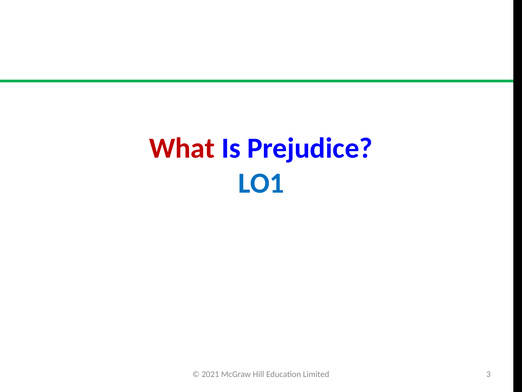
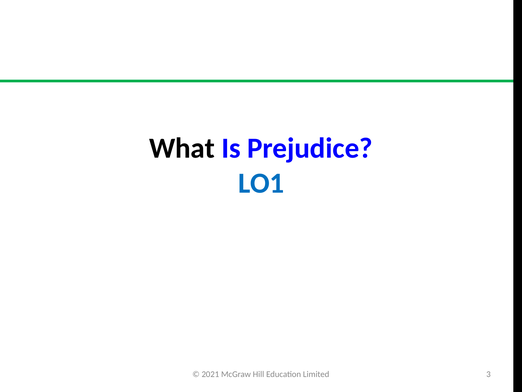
What colour: red -> black (182, 148)
